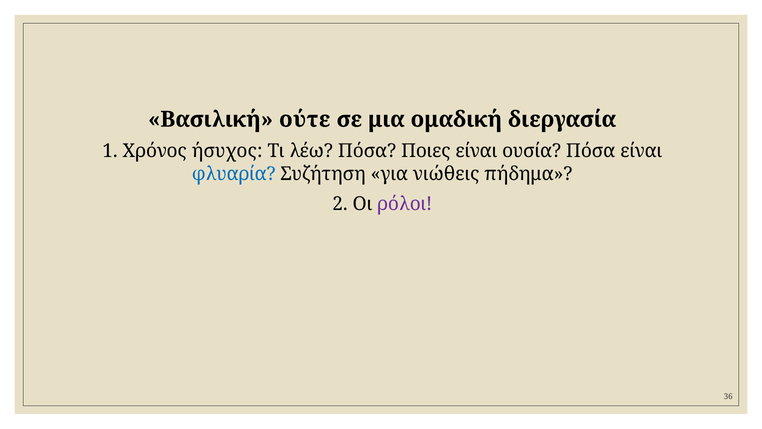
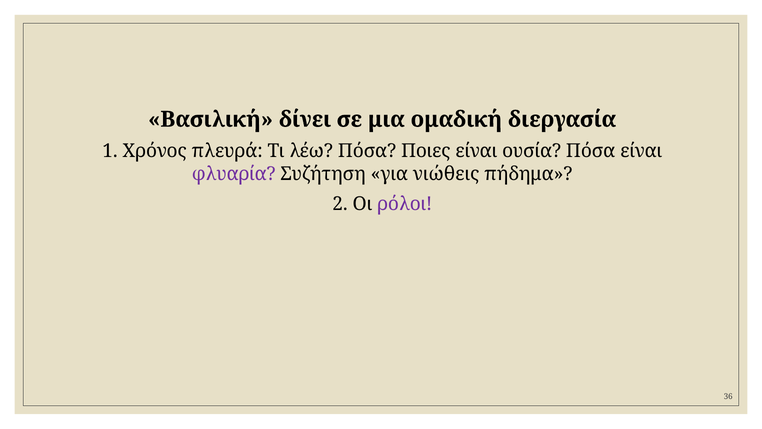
ούτε: ούτε -> δίνει (305, 119)
ήσυχος: ήσυχος -> πλευρά (227, 151)
φλυαρία colour: blue -> purple (234, 174)
